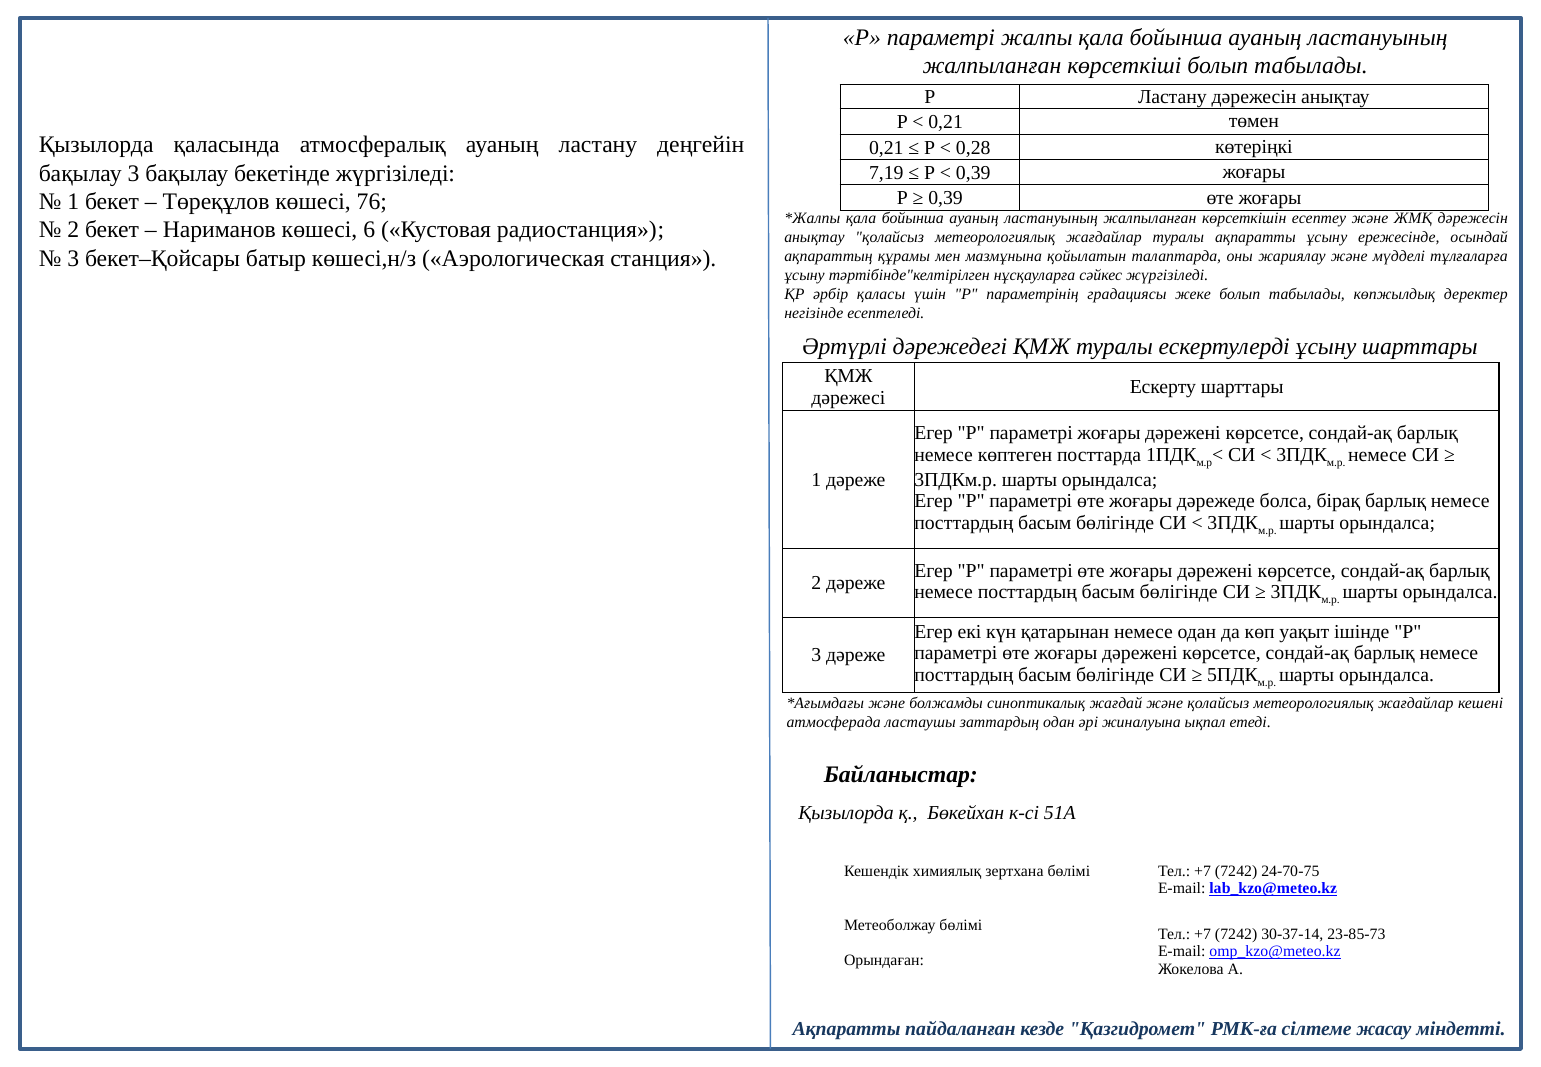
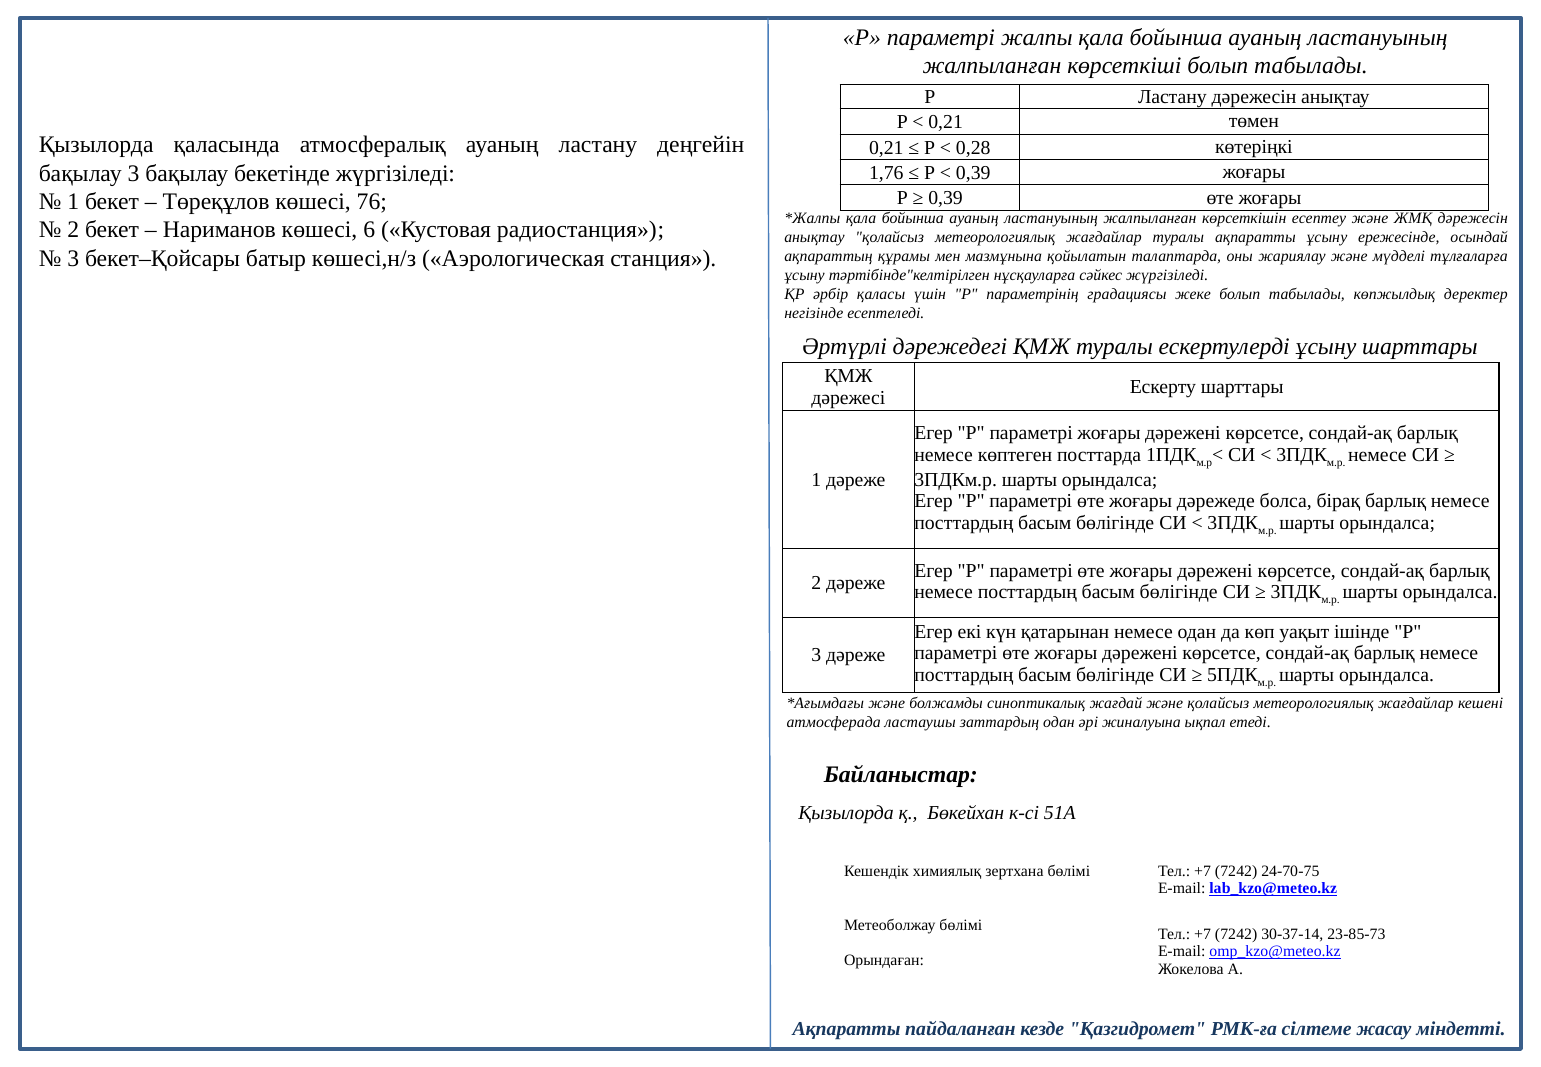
7,19: 7,19 -> 1,76 (886, 173)
